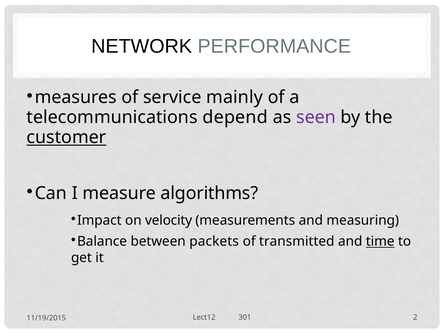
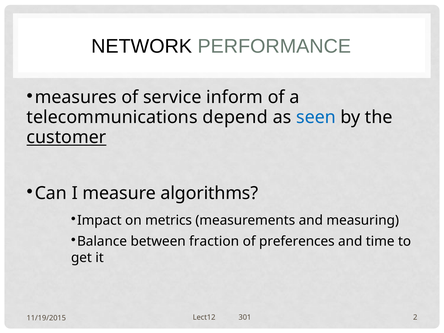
mainly: mainly -> inform (235, 97)
seen colour: purple -> blue (316, 117)
velocity: velocity -> metrics (169, 220)
packets: packets -> fraction (214, 241)
transmitted: transmitted -> preferences (297, 241)
time underline: present -> none (380, 241)
